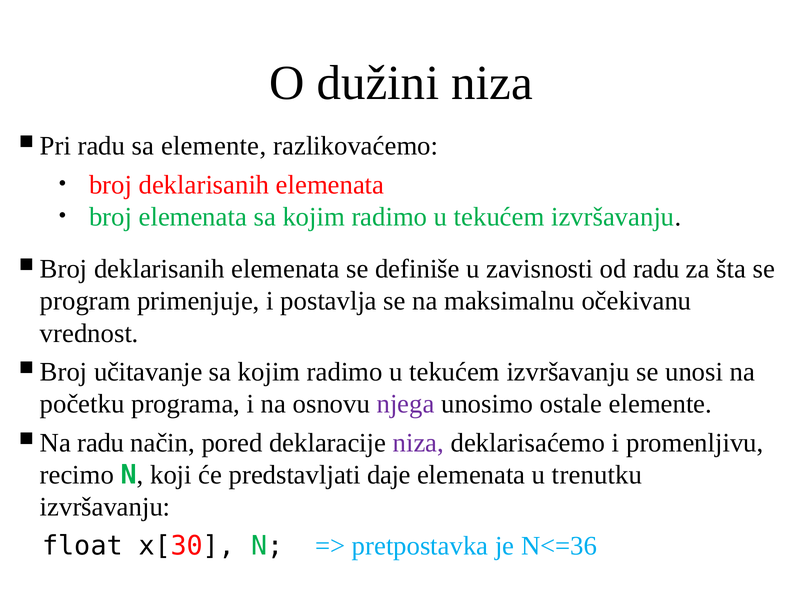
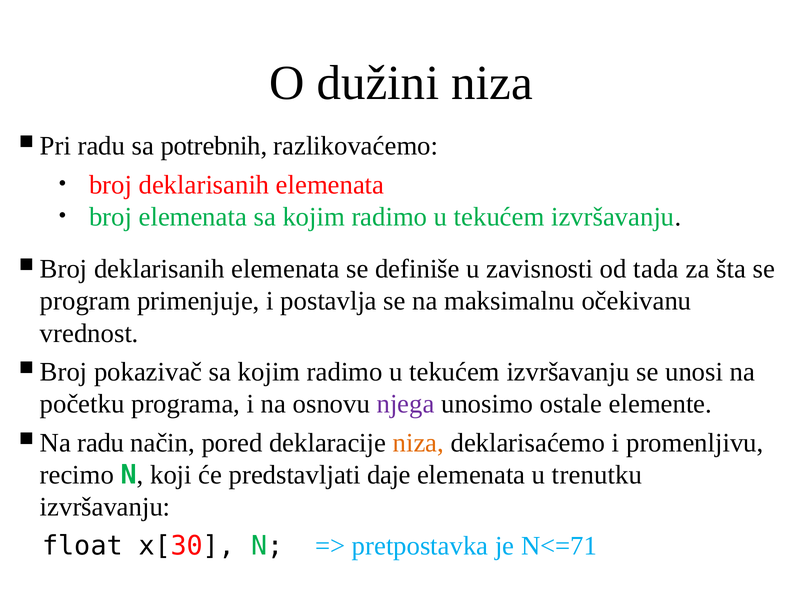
sa elemente: elemente -> potrebnih (214, 146)
od radu: radu -> tada (656, 269)
učitavanje: učitavanje -> pokazivač (148, 372)
niza colour: purple -> orange (418, 443)
N<=36: N<=36 -> N<=71 (559, 546)
